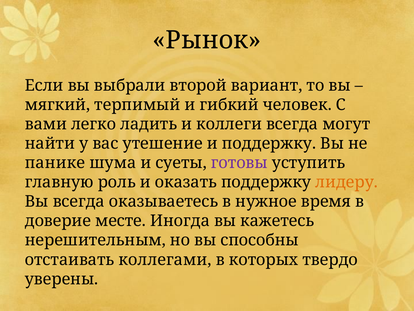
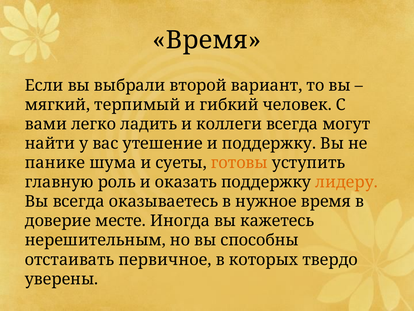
Рынок: Рынок -> Время (207, 40)
готовы colour: purple -> orange (239, 163)
коллегами: коллегами -> первичное (165, 259)
